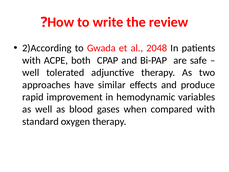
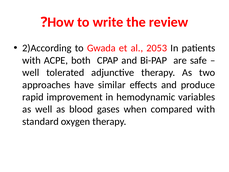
2048: 2048 -> 2053 (157, 48)
